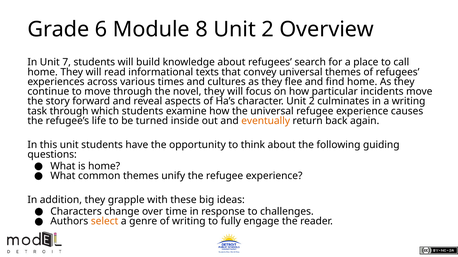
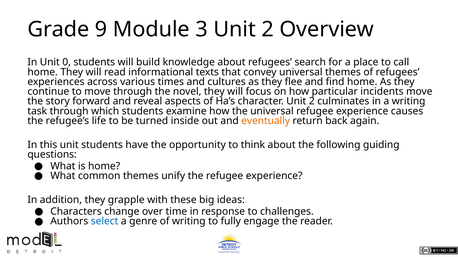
6: 6 -> 9 (101, 29)
8: 8 -> 3 (202, 29)
7: 7 -> 0 (67, 62)
select colour: orange -> blue (105, 222)
